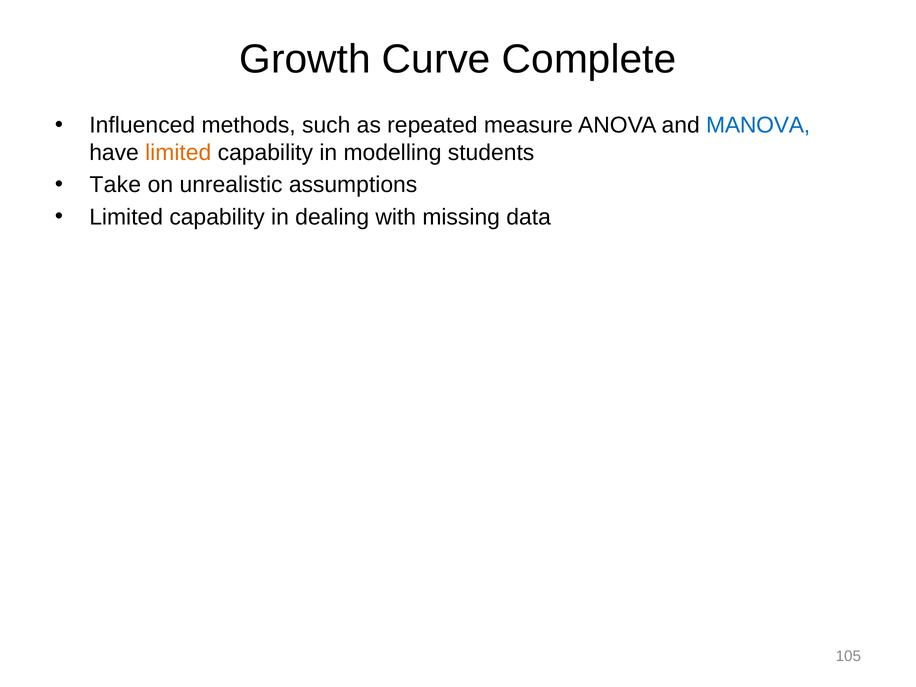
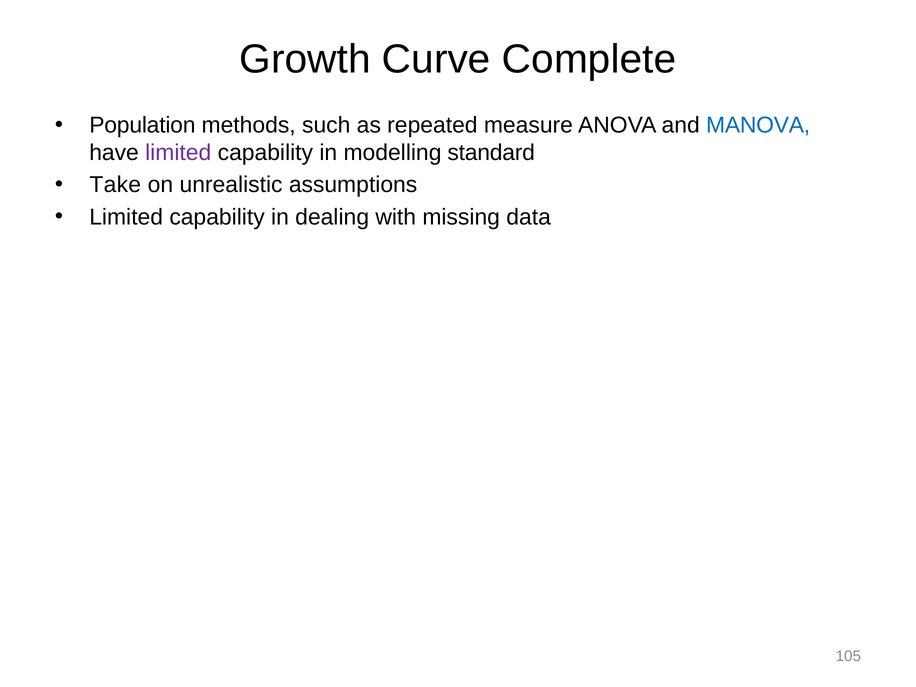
Influenced: Influenced -> Population (142, 125)
limited colour: orange -> purple (178, 153)
students: students -> standard (491, 153)
